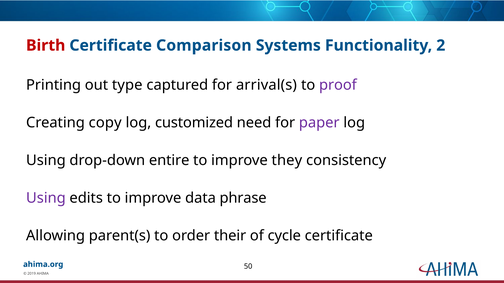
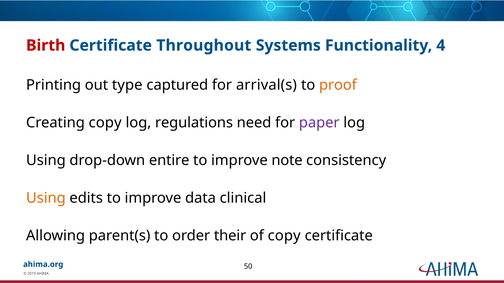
Comparison: Comparison -> Throughout (204, 46)
2: 2 -> 4 (441, 46)
proof colour: purple -> orange (338, 85)
customized: customized -> regulations (194, 123)
they: they -> note (287, 161)
Using colour: purple -> orange (46, 198)
phrase: phrase -> clinical (243, 198)
of cycle: cycle -> copy (284, 236)
